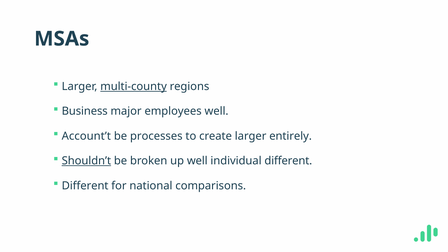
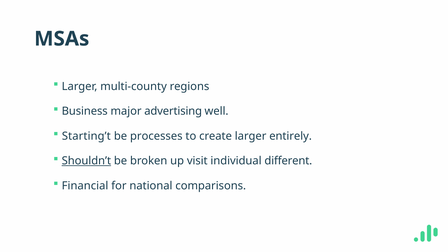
multi-county underline: present -> none (134, 86)
employees: employees -> advertising (173, 111)
Account’t: Account’t -> Starting’t (86, 136)
up well: well -> visit (197, 161)
Different: Different -> Financial (85, 186)
